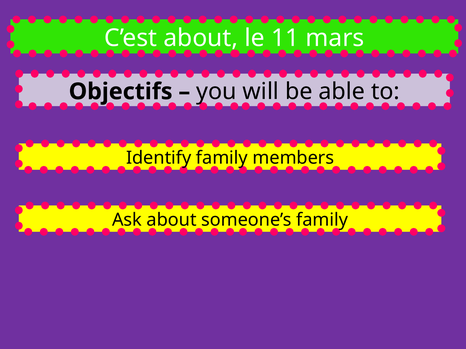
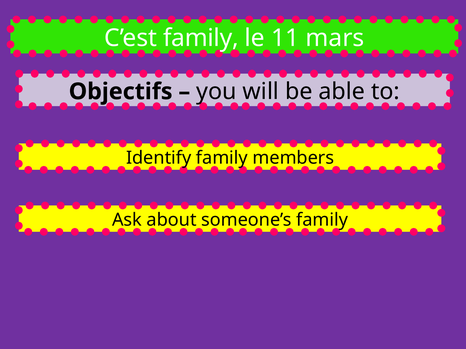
C’est about: about -> family (201, 38)
